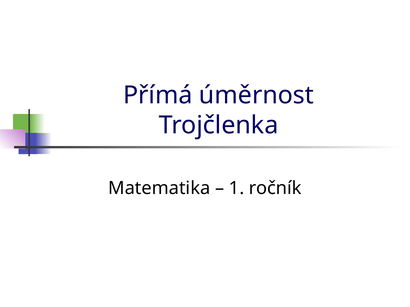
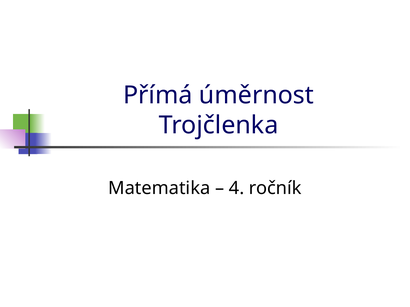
1: 1 -> 4 (237, 189)
